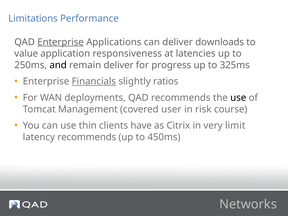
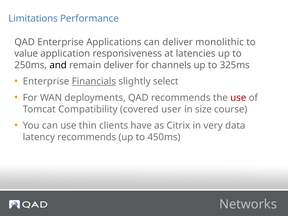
Enterprise underline: present -> none (61, 42)
downloads: downloads -> monolithic (220, 42)
progress: progress -> channels (171, 65)
ratios: ratios -> select (166, 81)
use colour: black -> red (238, 98)
Management: Management -> Compatibility (88, 109)
risk: risk -> size (203, 109)
limit: limit -> data (235, 126)
